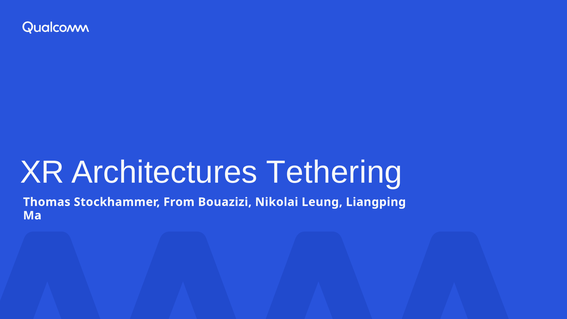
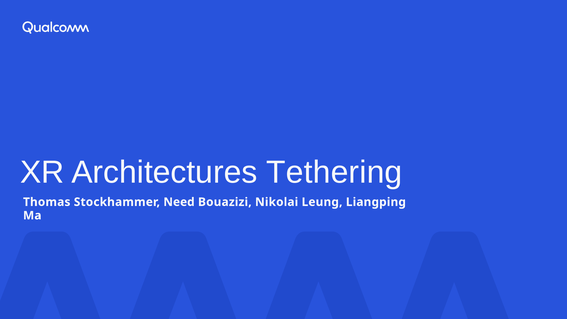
From: From -> Need (179, 202)
